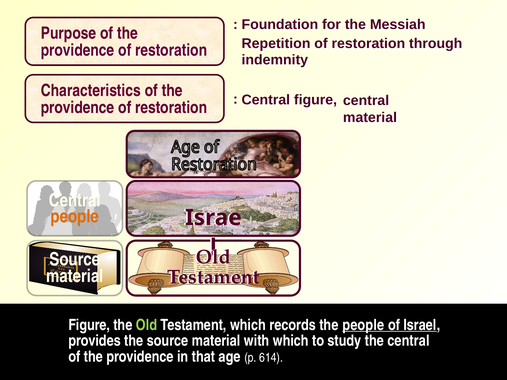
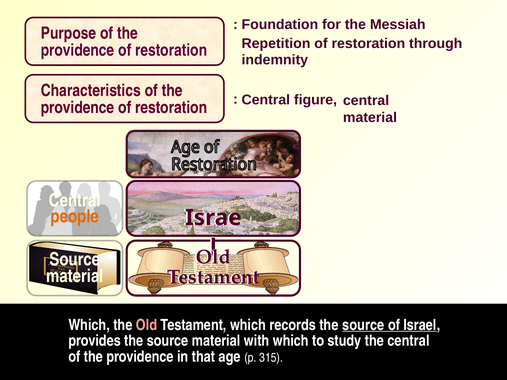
Figure: Figure -> Which (89, 325)
Old colour: light green -> pink (147, 325)
records the people: people -> source (363, 325)
614: 614 -> 315 (271, 358)
